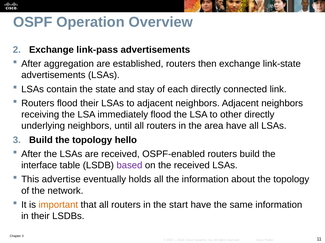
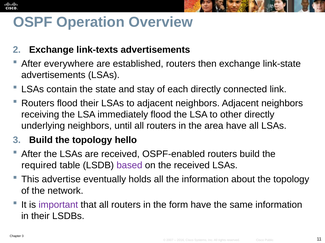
link-pass: link-pass -> link-texts (97, 50)
aggregation: aggregation -> everywhere (69, 64)
interface: interface -> required (39, 166)
important colour: orange -> purple (58, 205)
start: start -> form (179, 205)
